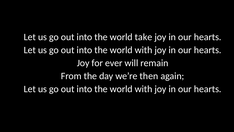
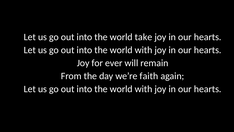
then: then -> faith (149, 76)
